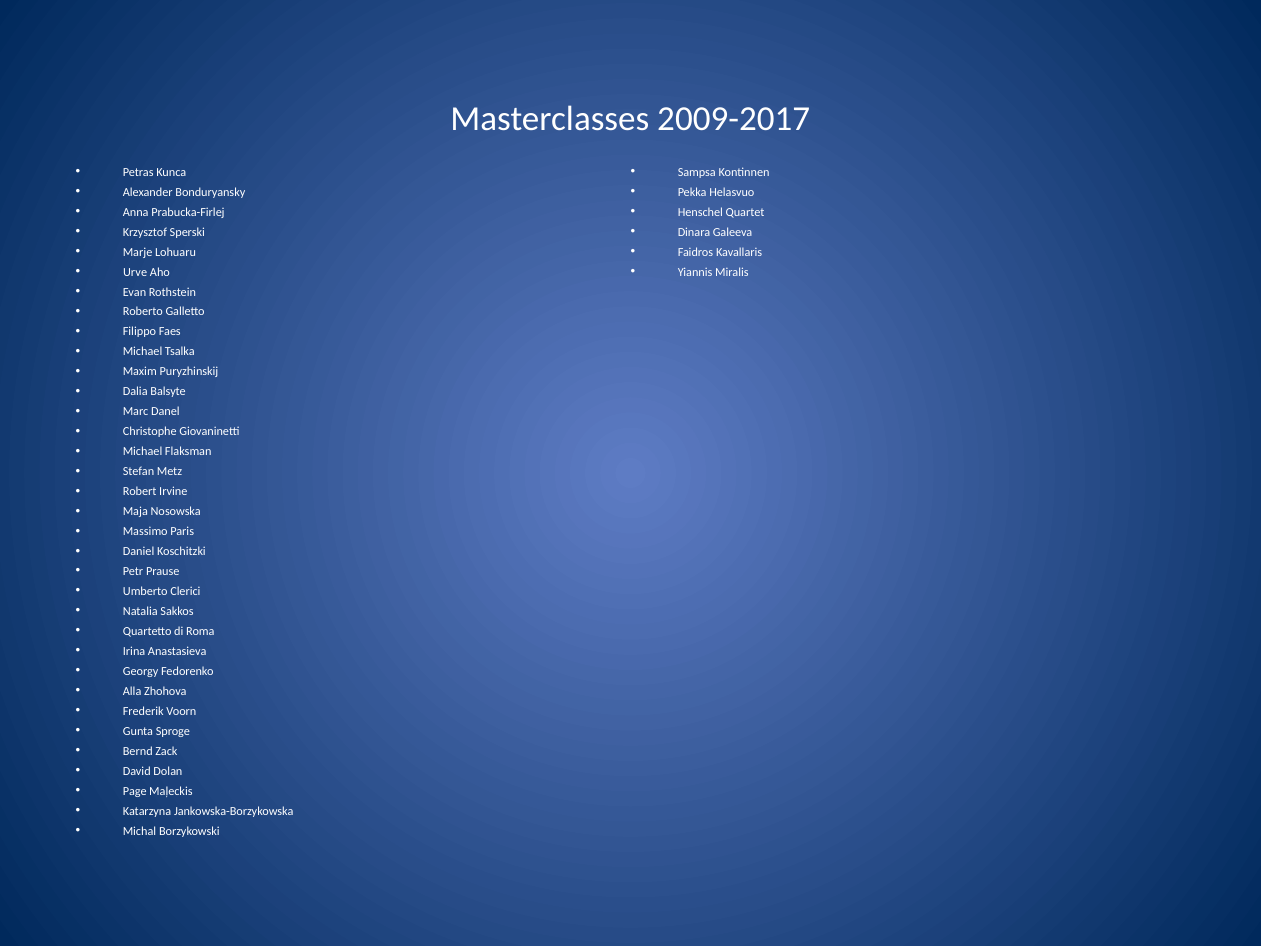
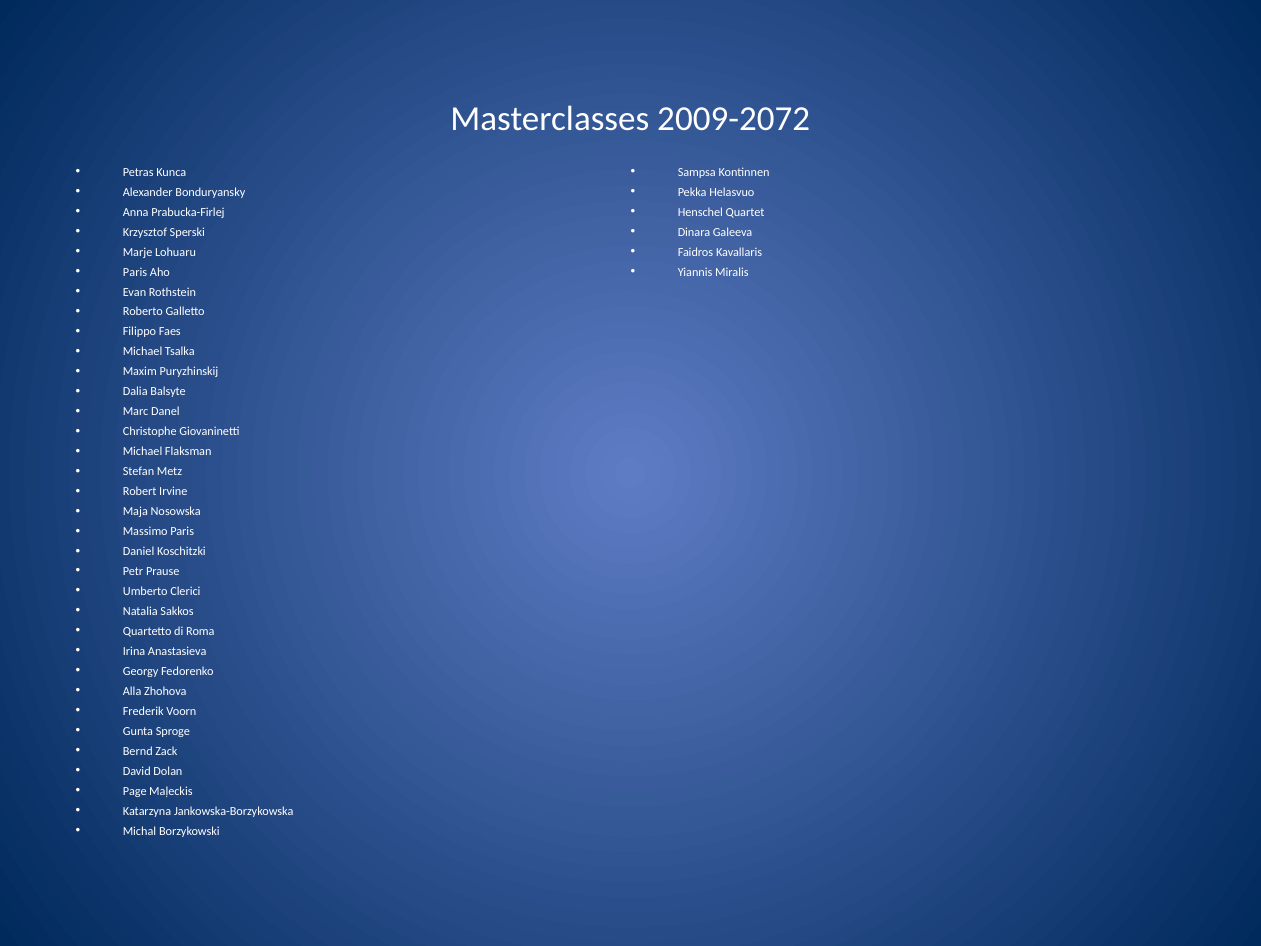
2009-2017: 2009-2017 -> 2009-2072 (734, 119)
Urve: Urve -> Paris (135, 272)
